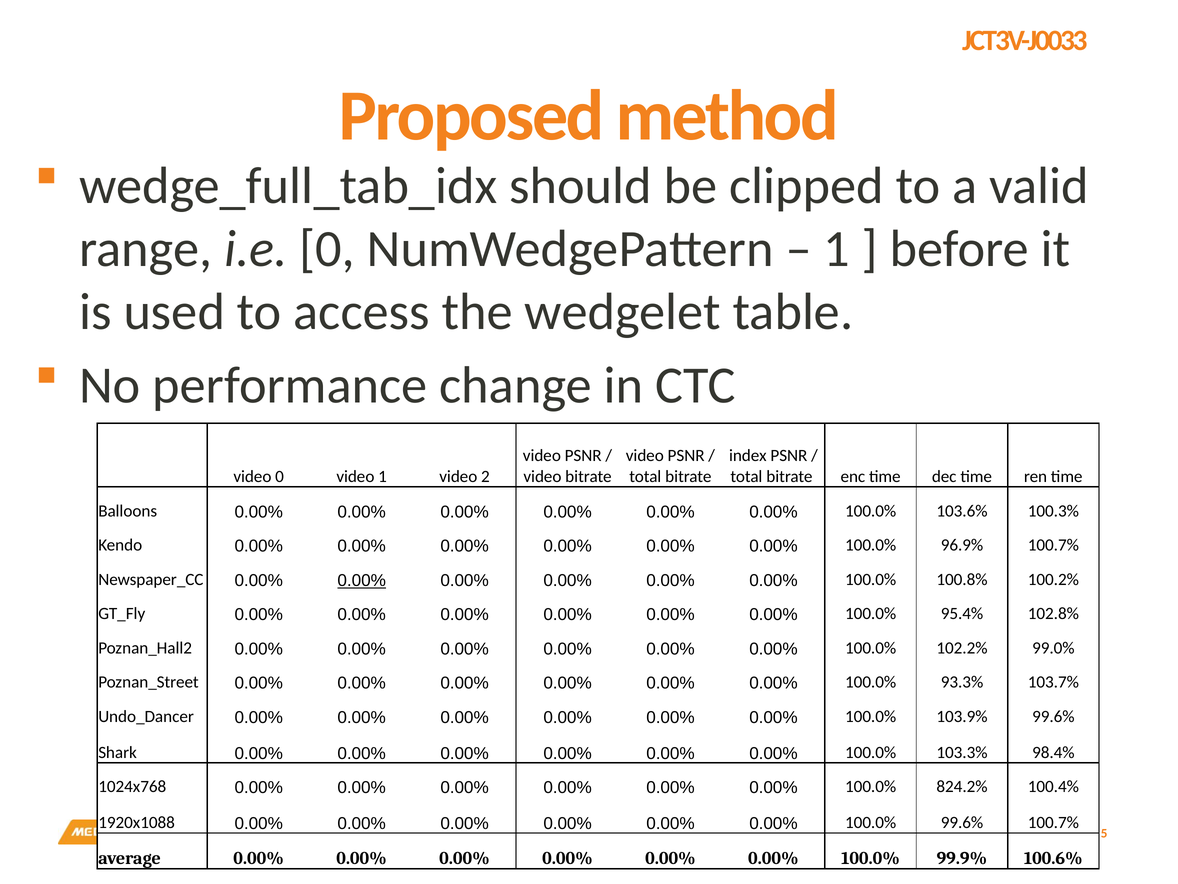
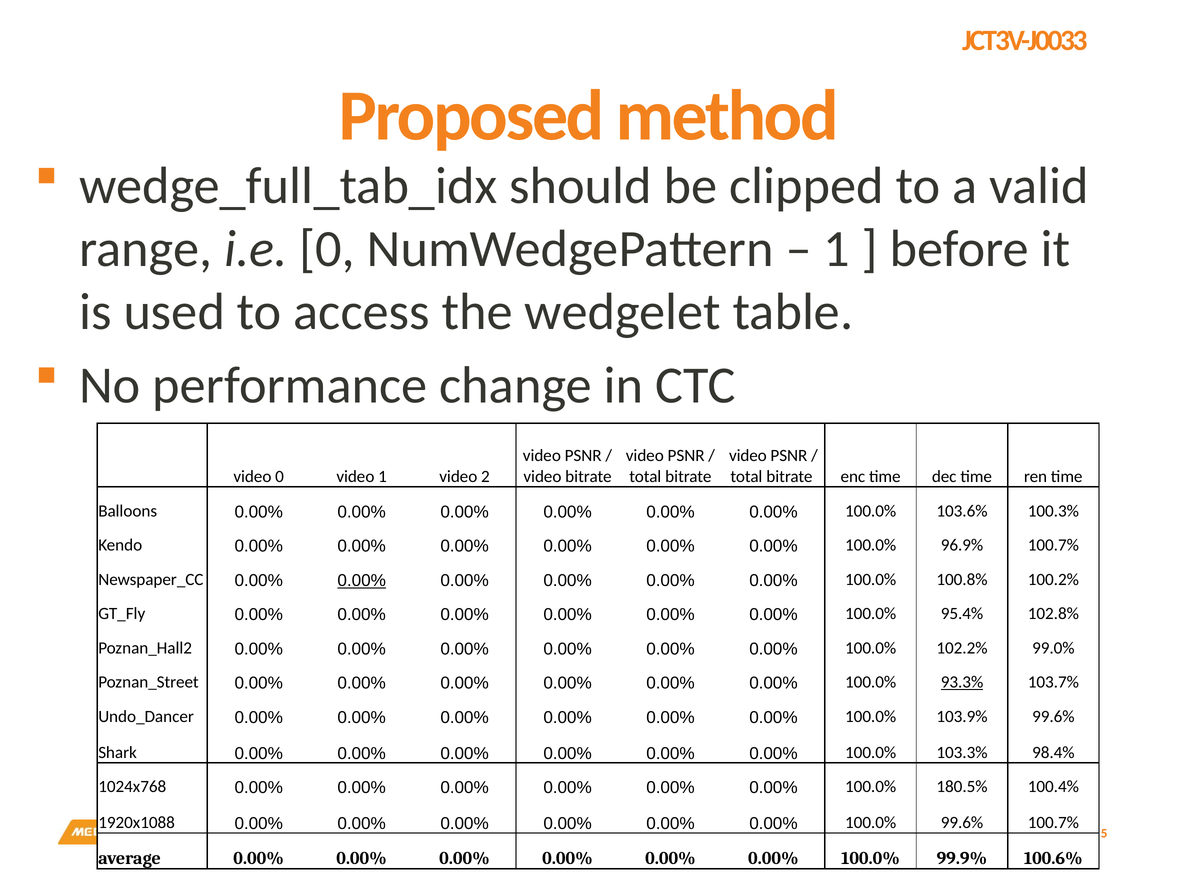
index: index -> video (748, 455)
93.3% underline: none -> present (962, 682)
824.2%: 824.2% -> 180.5% (962, 786)
